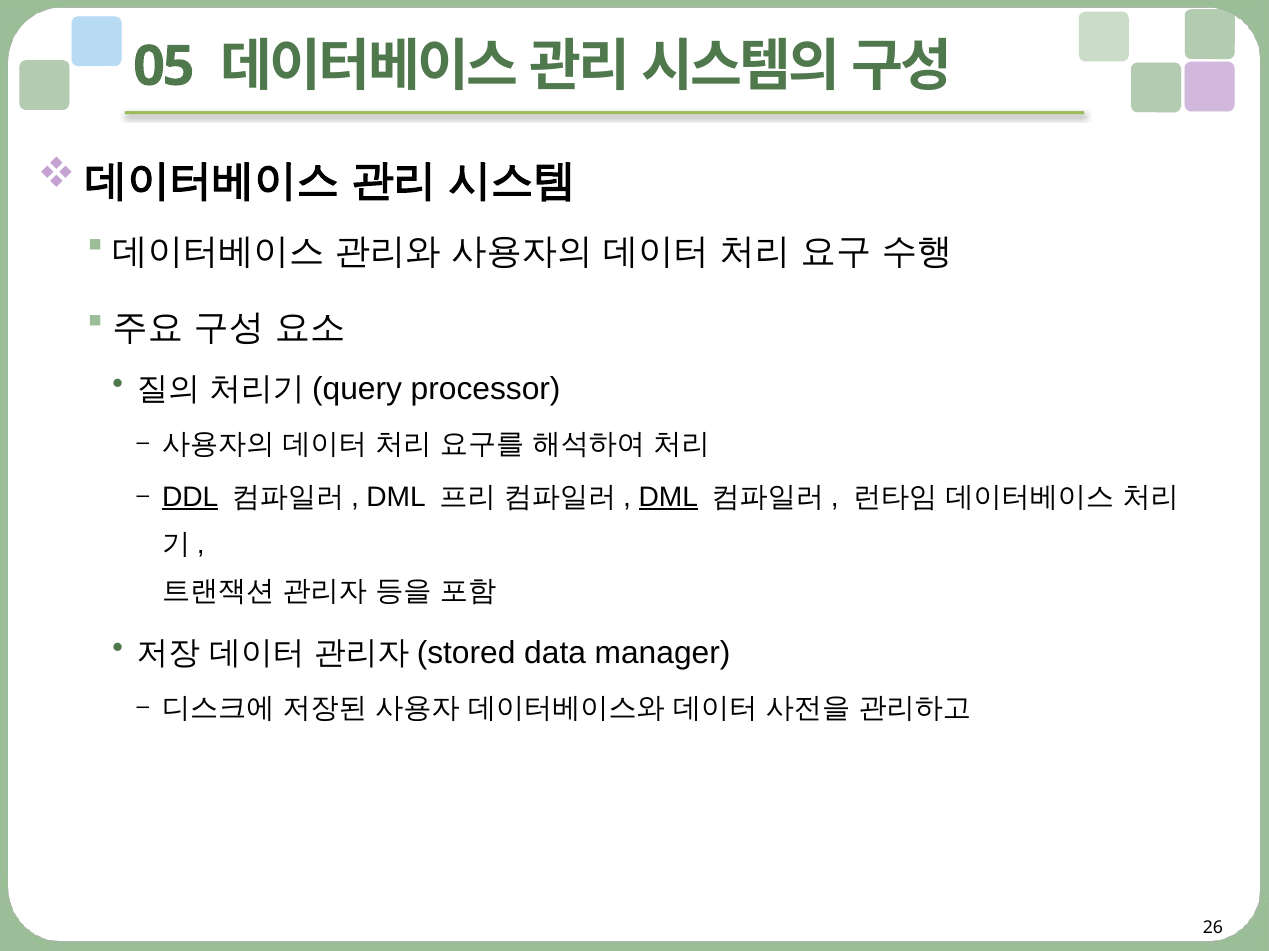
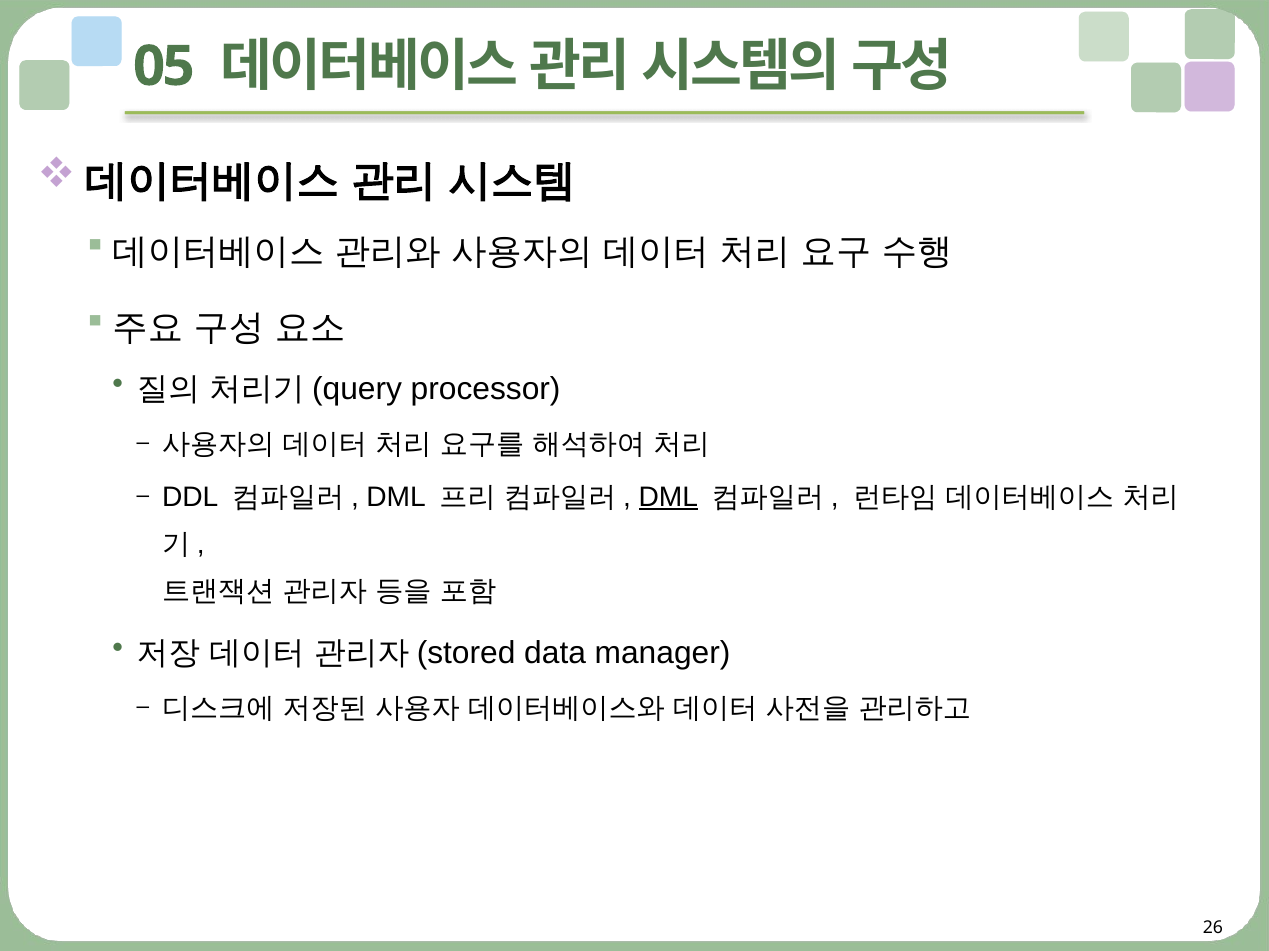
DDL underline: present -> none (190, 497)
